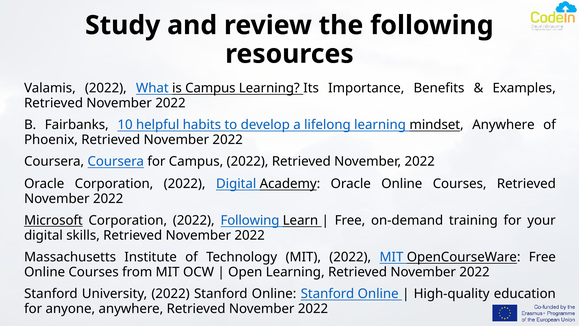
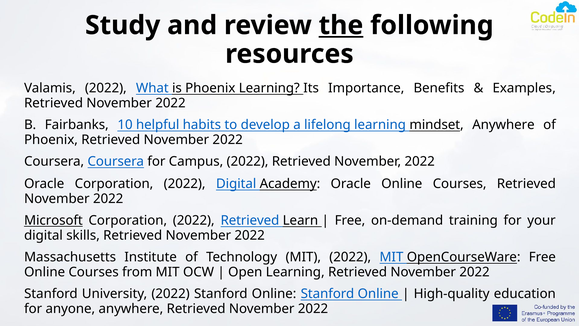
the underline: none -> present (341, 25)
is Campus: Campus -> Phoenix (210, 88)
Corporation 2022 Following: Following -> Retrieved (250, 220)
